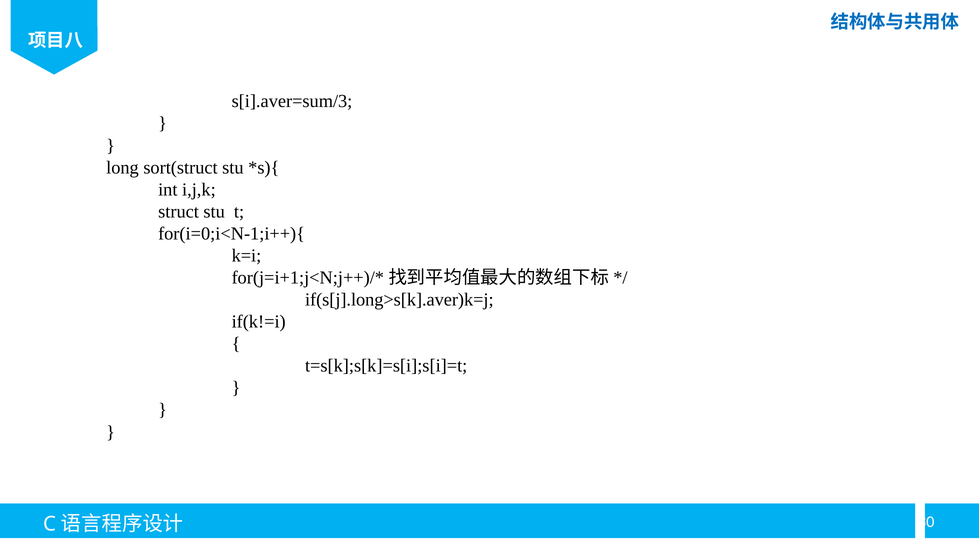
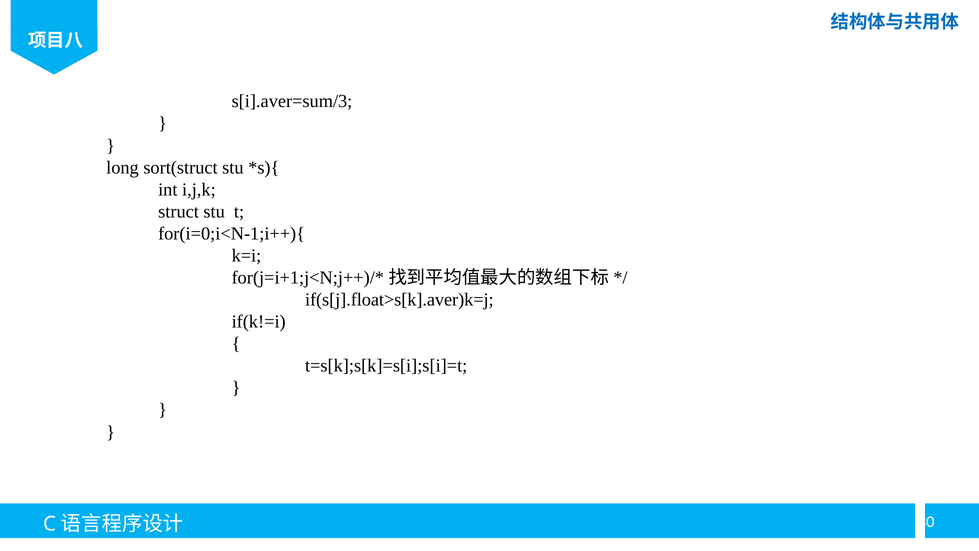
if(s[j].long>s[k].aver)k=j: if(s[j].long>s[k].aver)k=j -> if(s[j].float>s[k].aver)k=j (399, 300)
